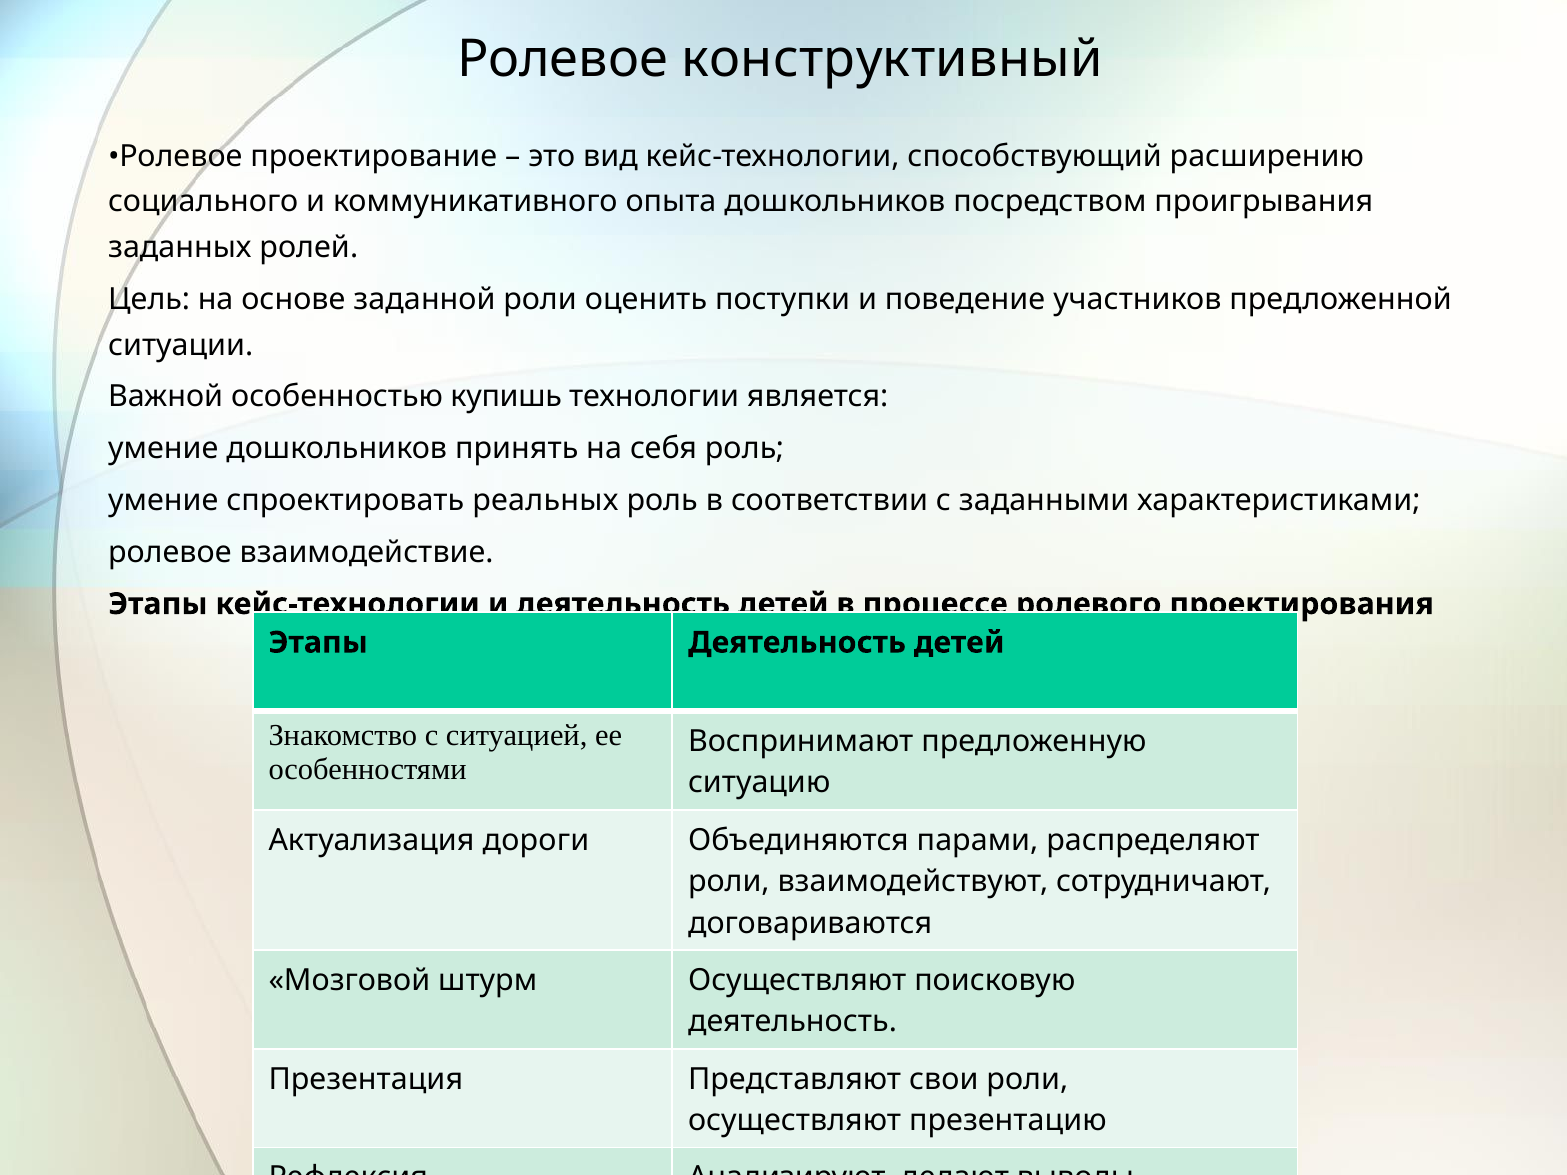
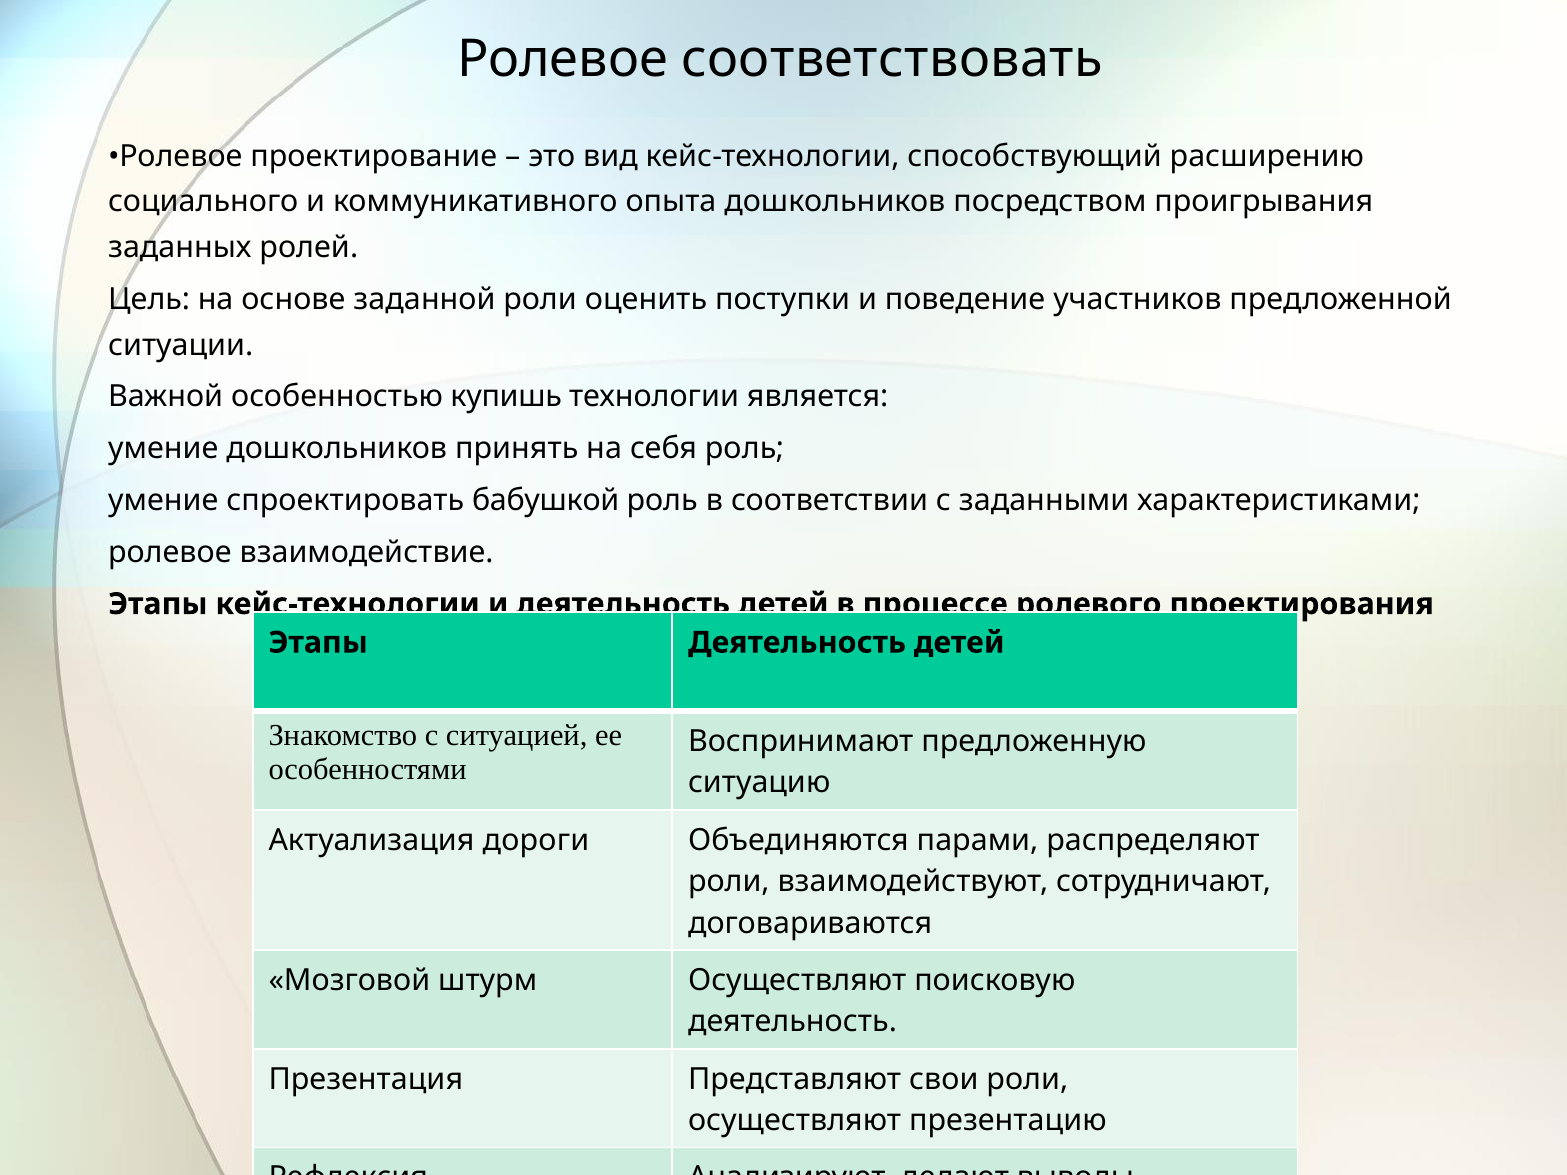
конструктивный: конструктивный -> соответствовать (892, 60)
реальных: реальных -> бабушкой (546, 501)
